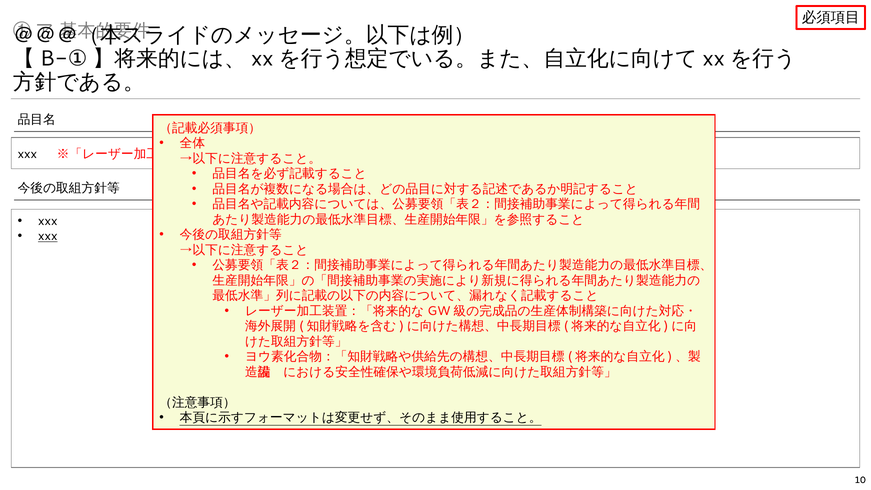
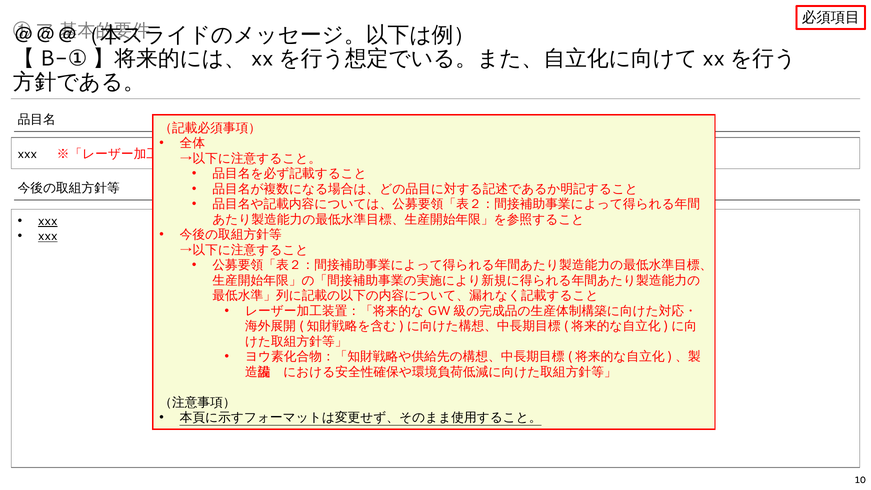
xxx underline: none -> present (48, 221)
